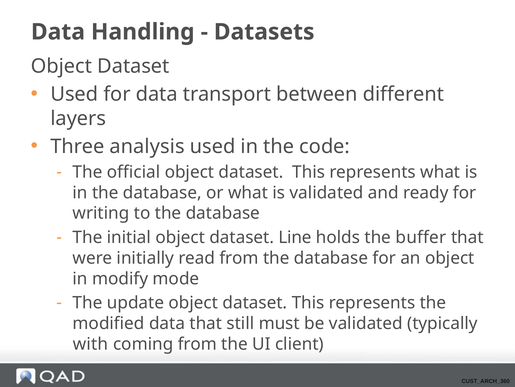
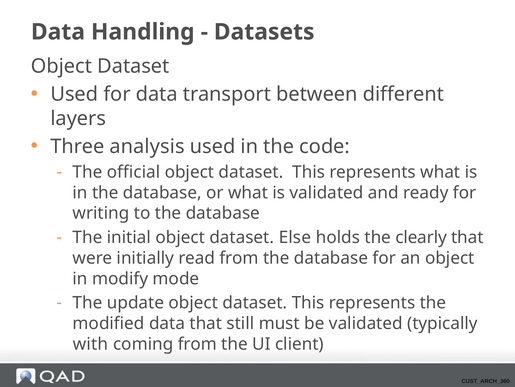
Line: Line -> Else (295, 237)
buffer: buffer -> clearly (421, 237)
